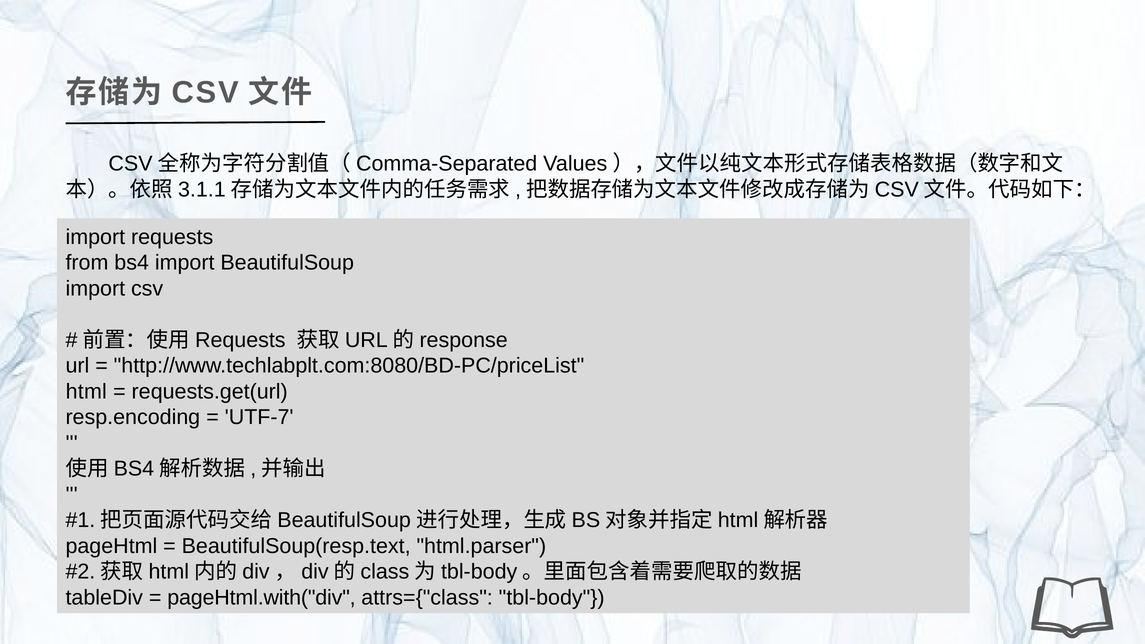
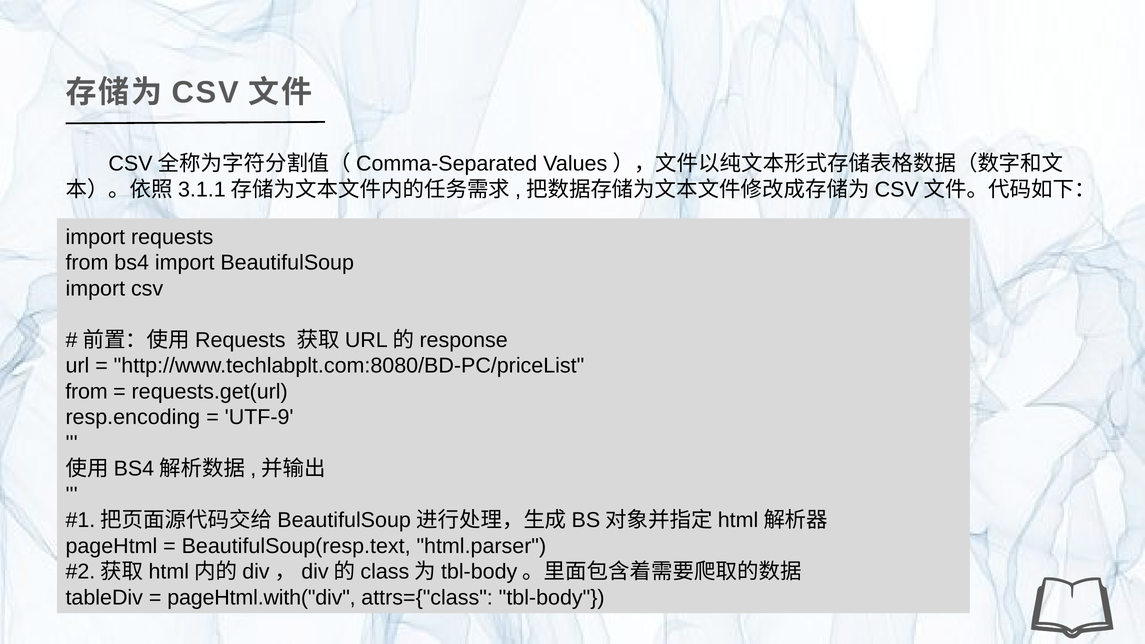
html: html -> from (87, 392)
UTF-7: UTF-7 -> UTF-9 (259, 417)
